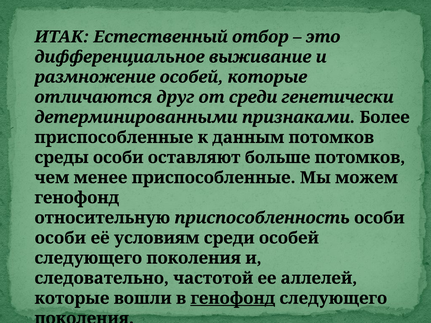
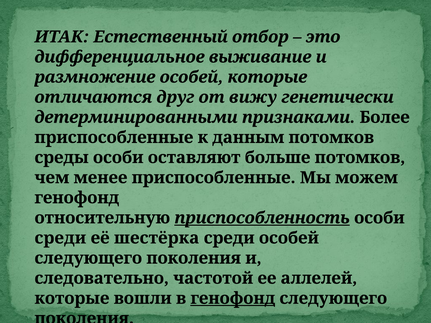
от среди: среди -> вижу (253, 97)
приспособленность underline: none -> present (262, 218)
особи: особи -> среди (60, 238)
условиям: условиям -> шестёрка (157, 238)
